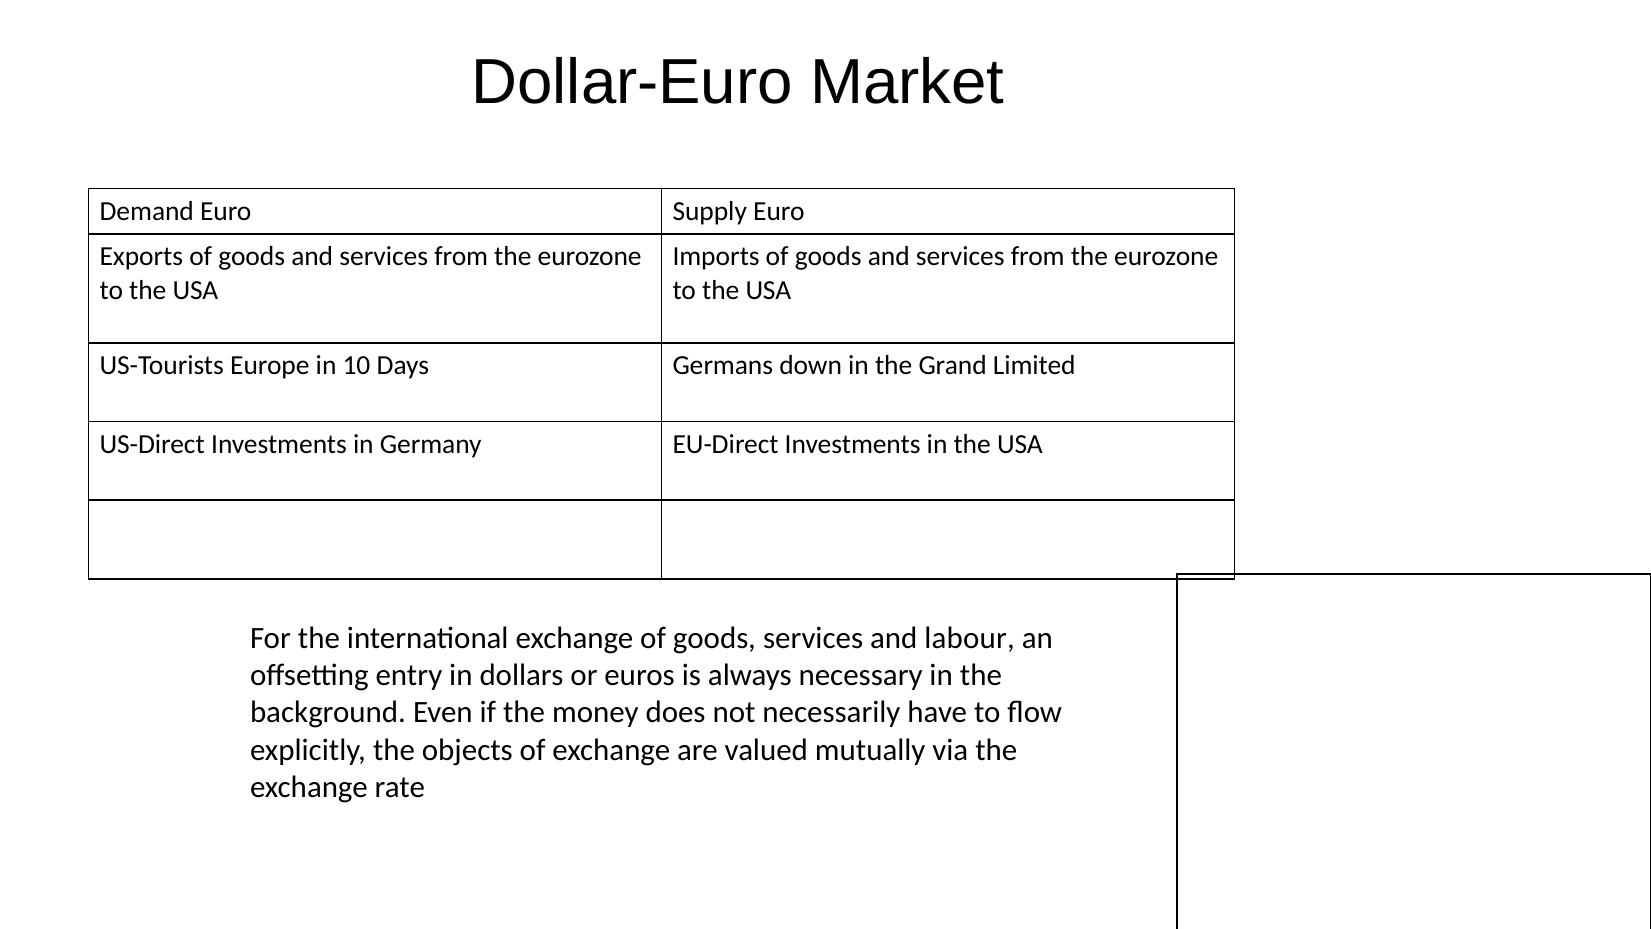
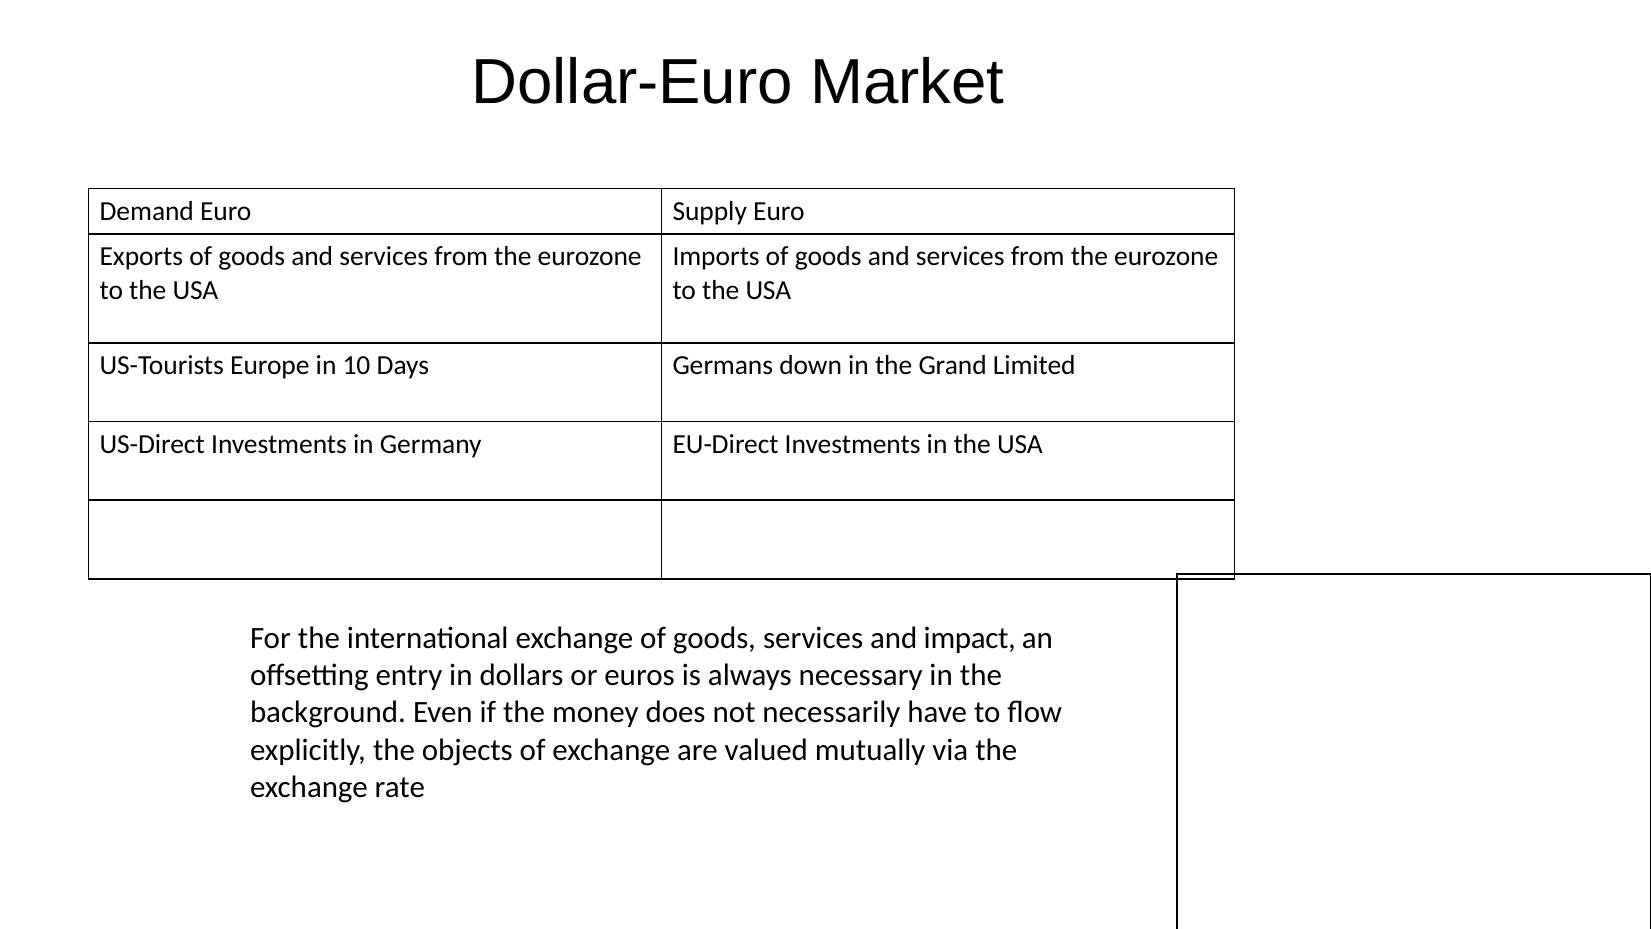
labour: labour -> impact (970, 638)
